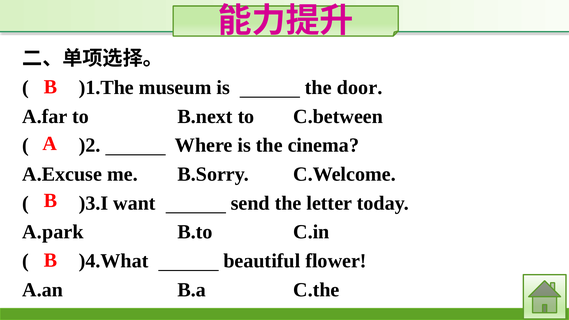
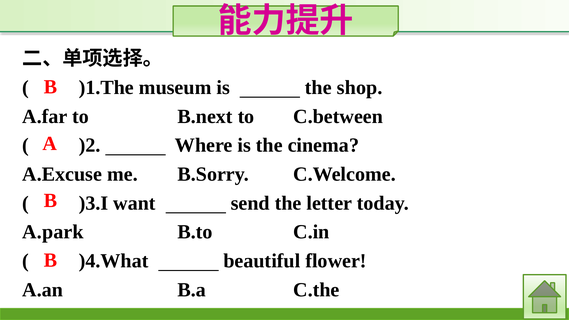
door: door -> shop (360, 87)
